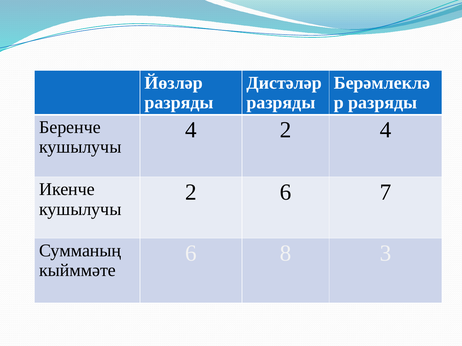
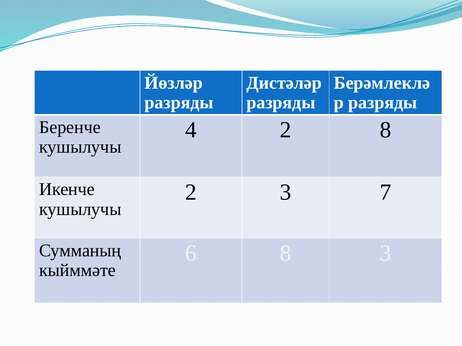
2 4: 4 -> 8 (386, 130)
2 6: 6 -> 3 (286, 192)
